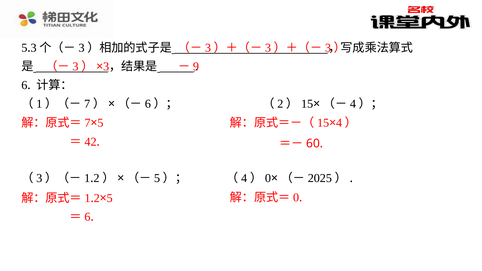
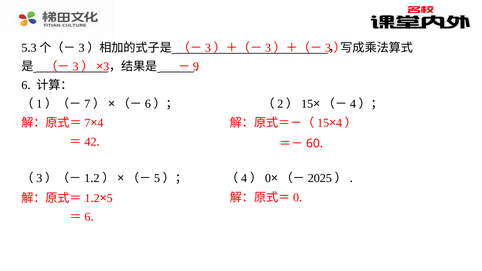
5: 5 -> 4 (100, 123)
